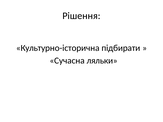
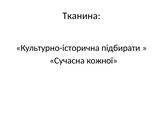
Рішення: Рішення -> Тканина (81, 16)
ляльки: ляльки -> кожної (102, 61)
